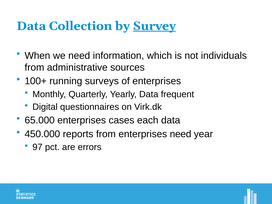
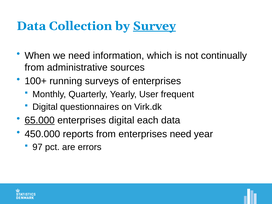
individuals: individuals -> continually (224, 56)
Yearly Data: Data -> User (149, 94)
65.000 underline: none -> present (40, 120)
enterprises cases: cases -> digital (122, 120)
